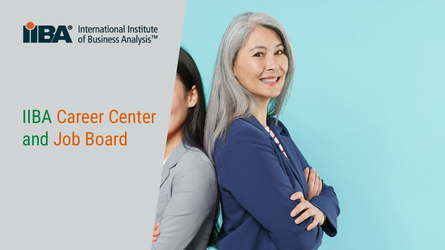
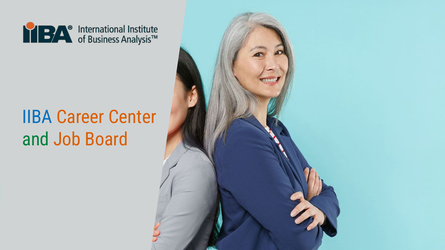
IIBA colour: green -> blue (37, 117)
